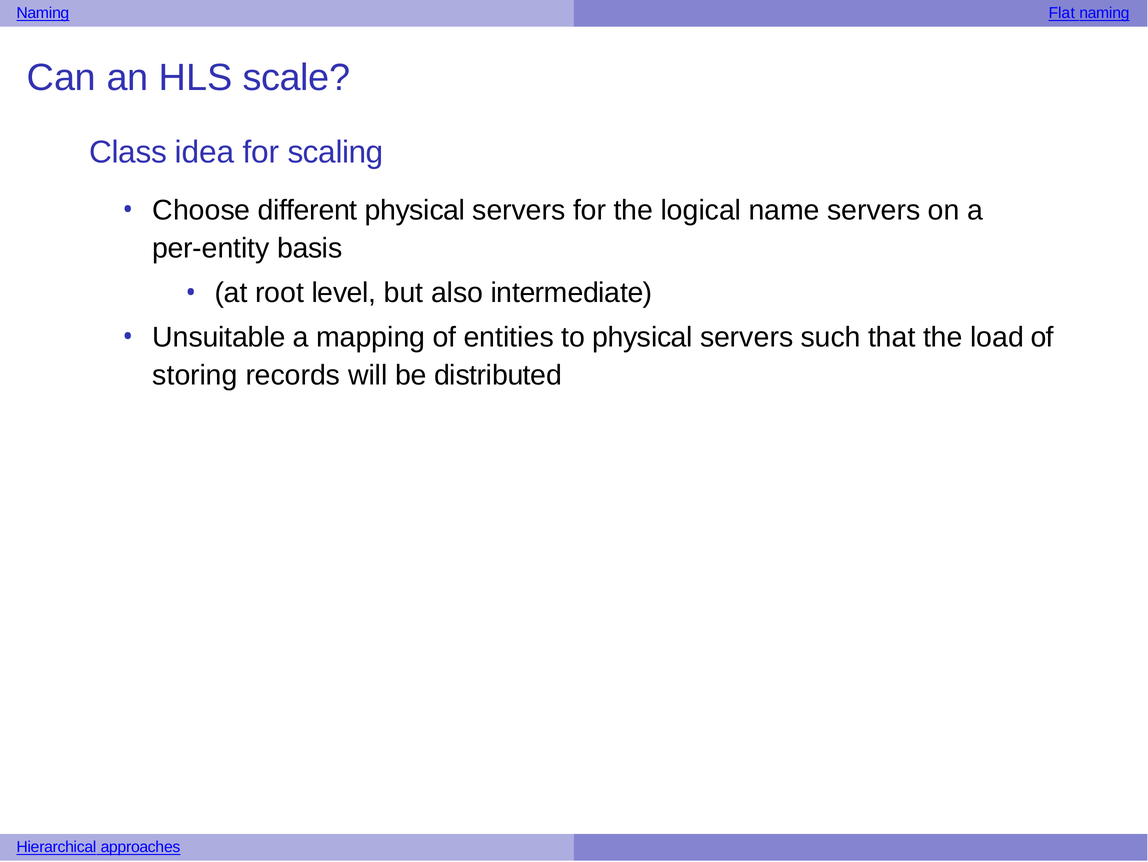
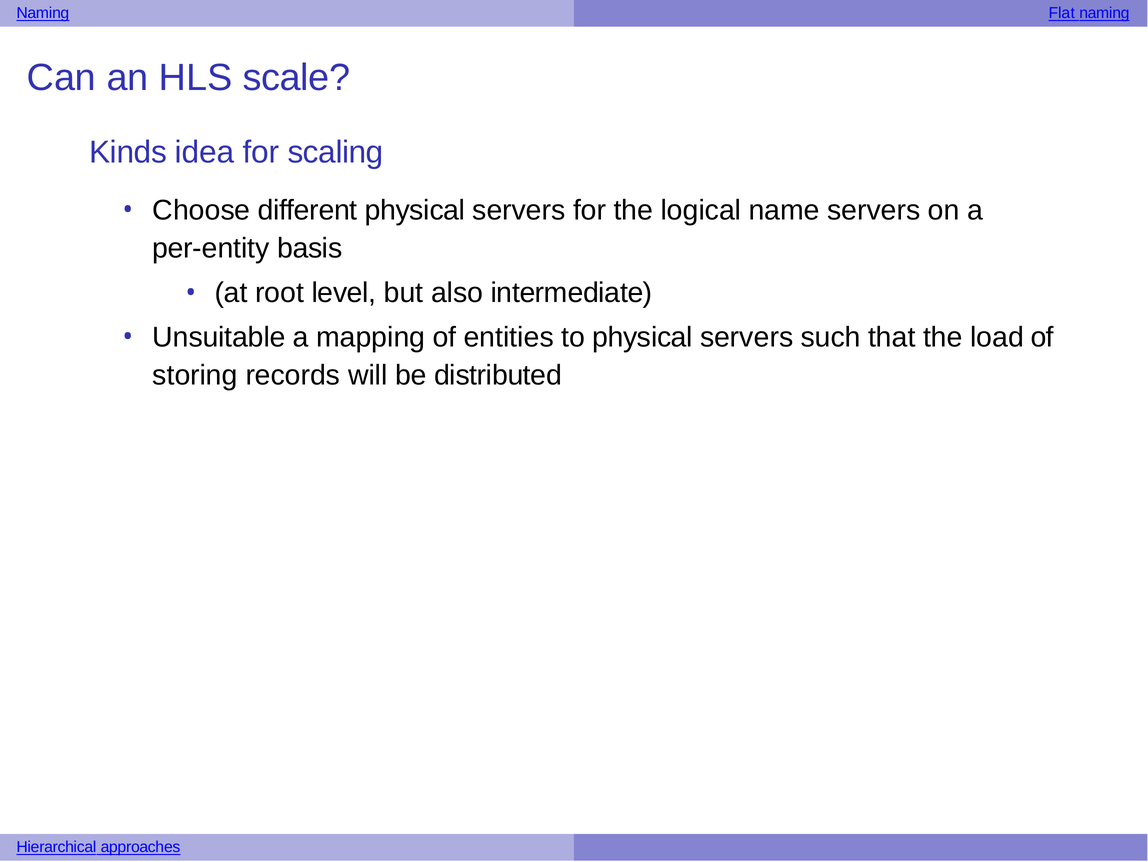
Class: Class -> Kinds (128, 152)
